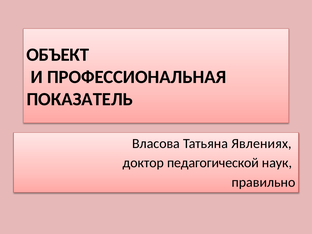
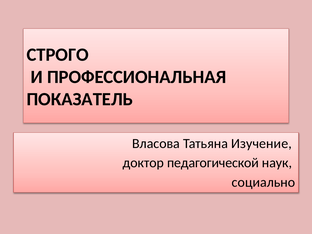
ОБЪЕКТ: ОБЪЕКТ -> СТРОГО (58, 55)
Явлениях: Явлениях -> Изучение (261, 143)
правильно: правильно -> социально (264, 182)
